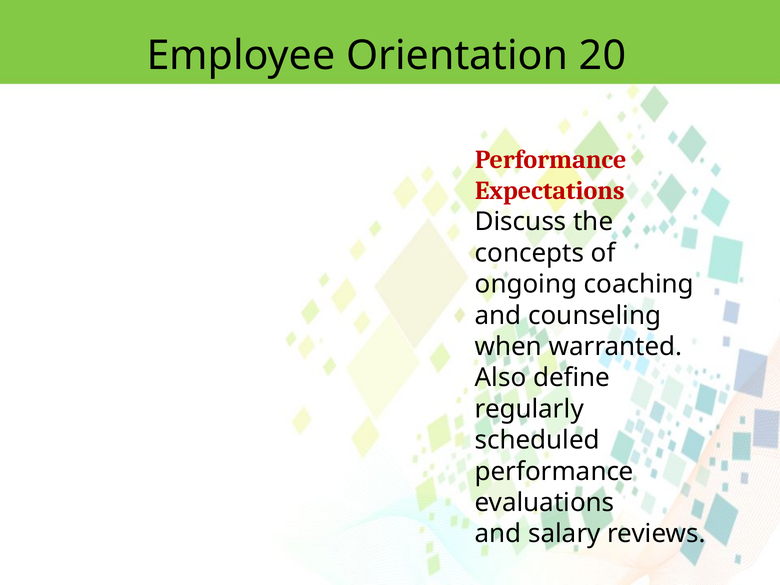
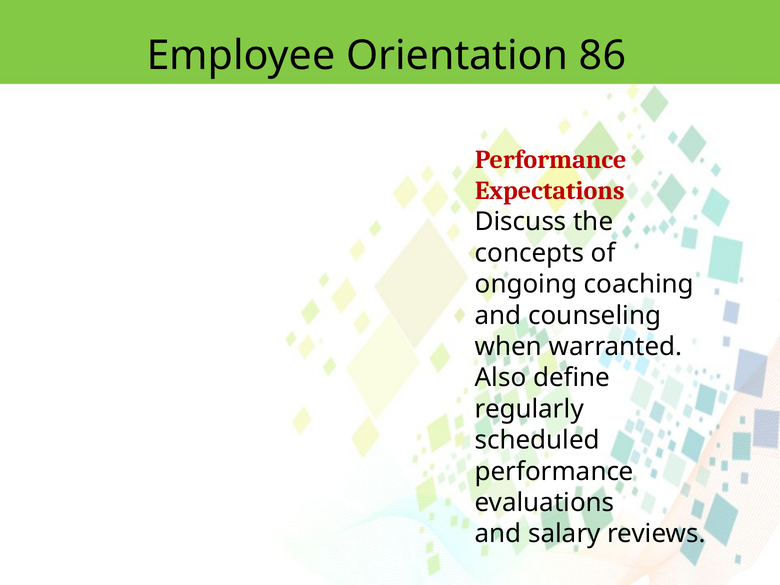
20: 20 -> 86 (603, 56)
